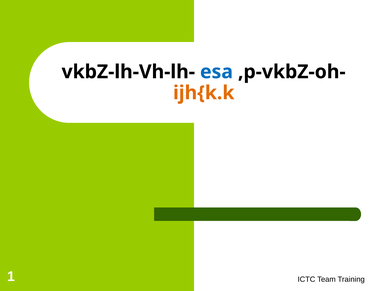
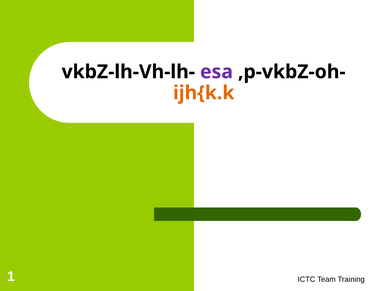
esa colour: blue -> purple (216, 72)
